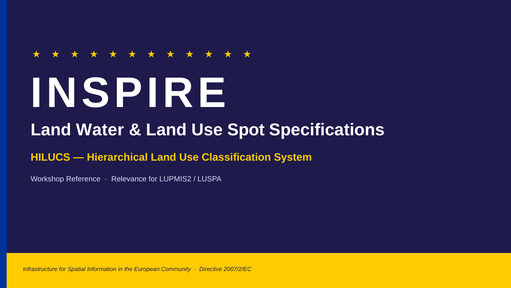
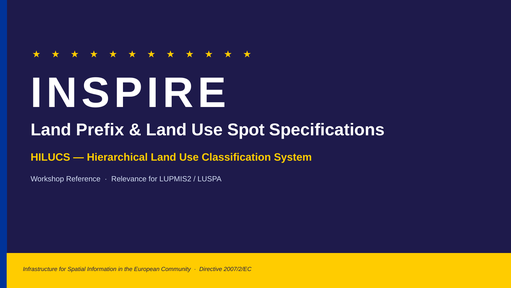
Water: Water -> Prefix (100, 130)
